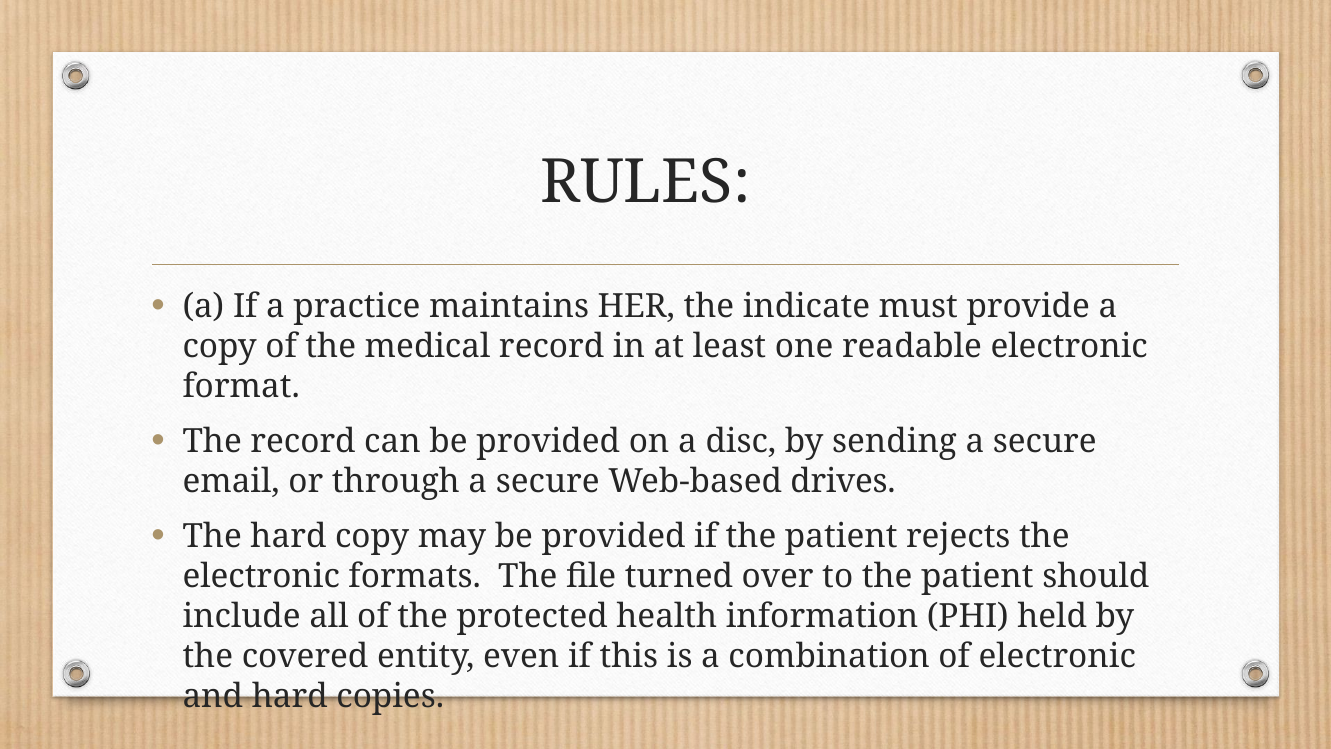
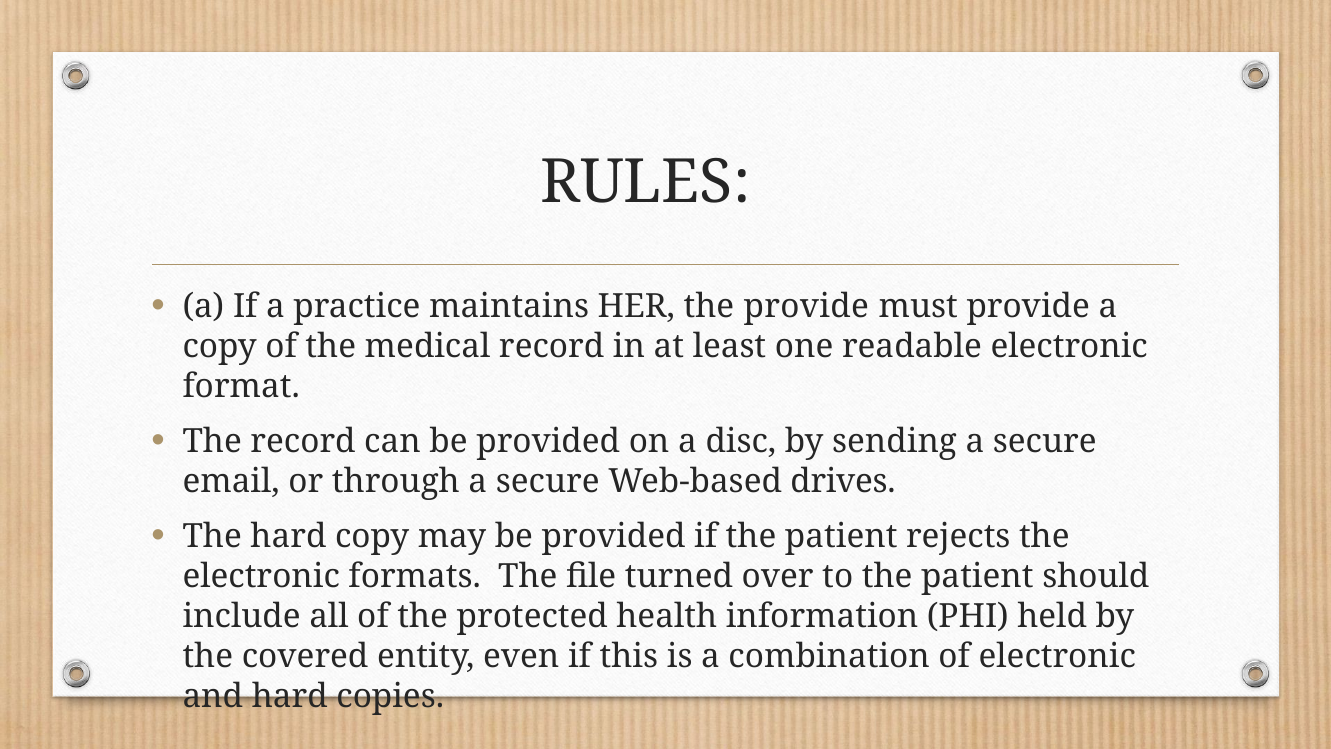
the indicate: indicate -> provide (806, 306)
